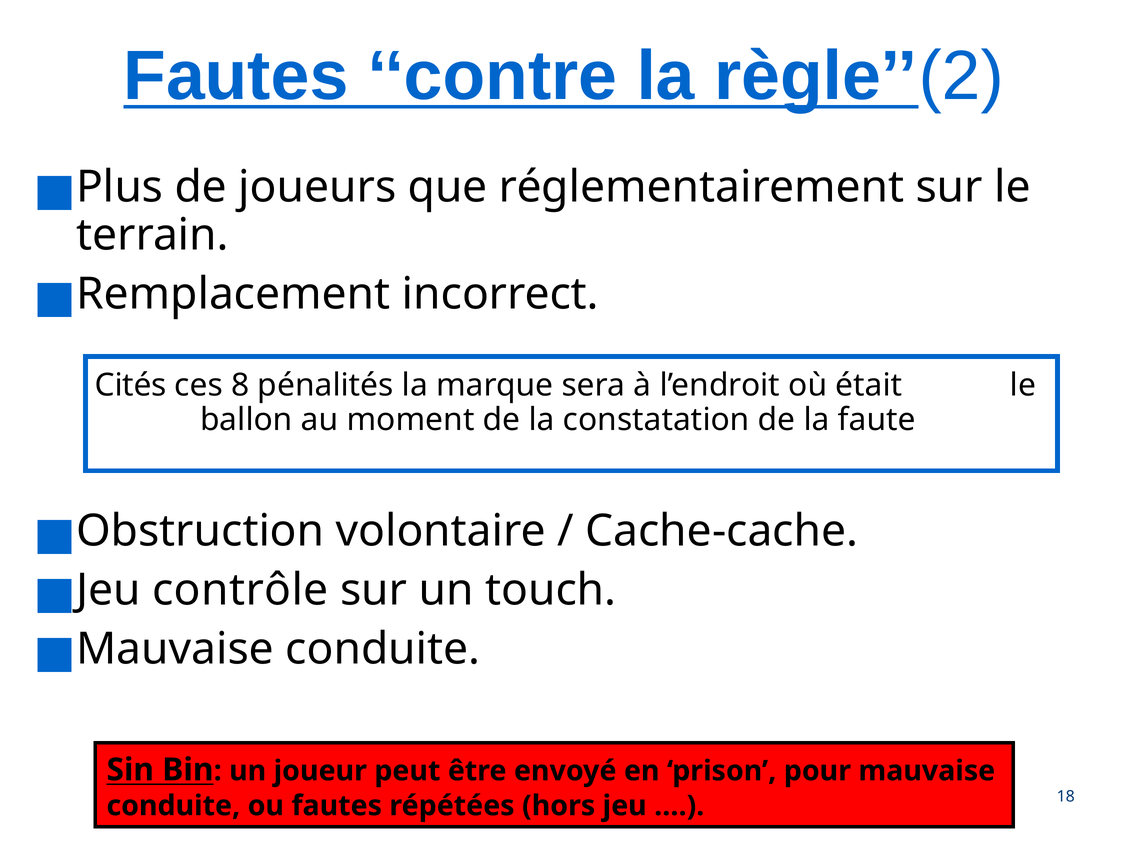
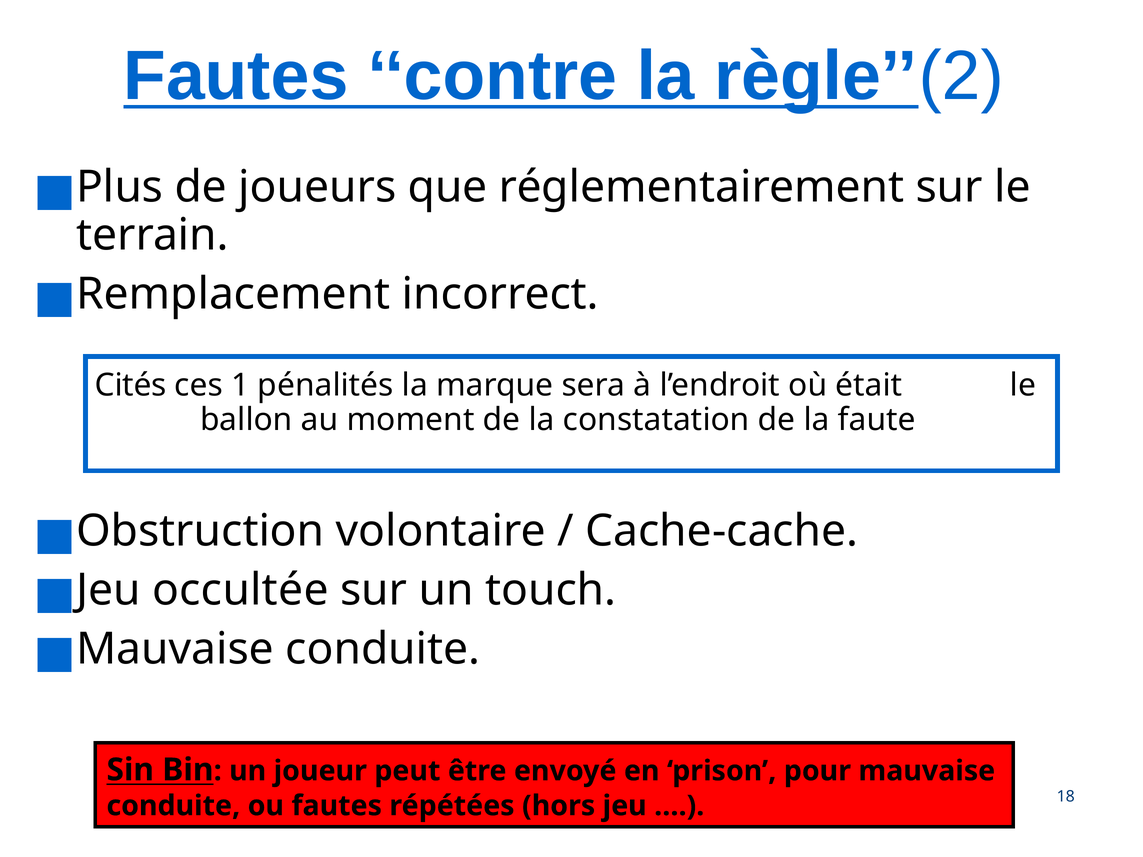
8: 8 -> 1 (240, 386)
contrôle: contrôle -> occultée (240, 590)
